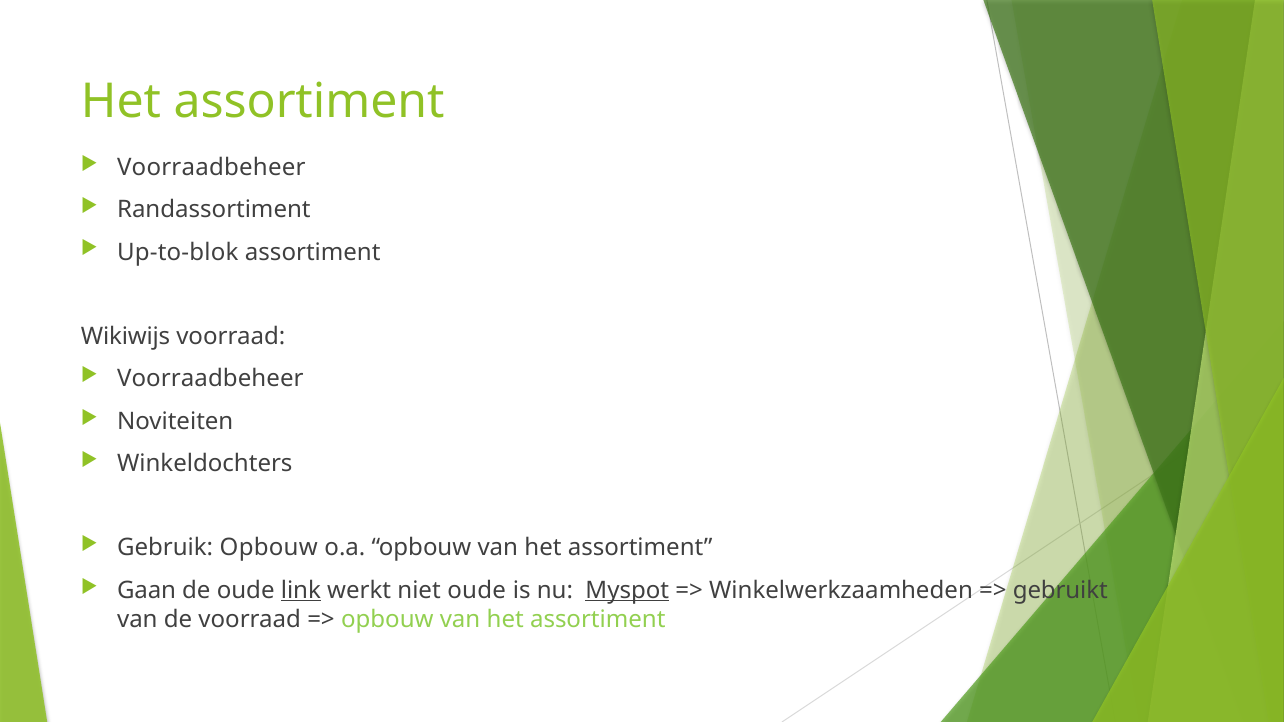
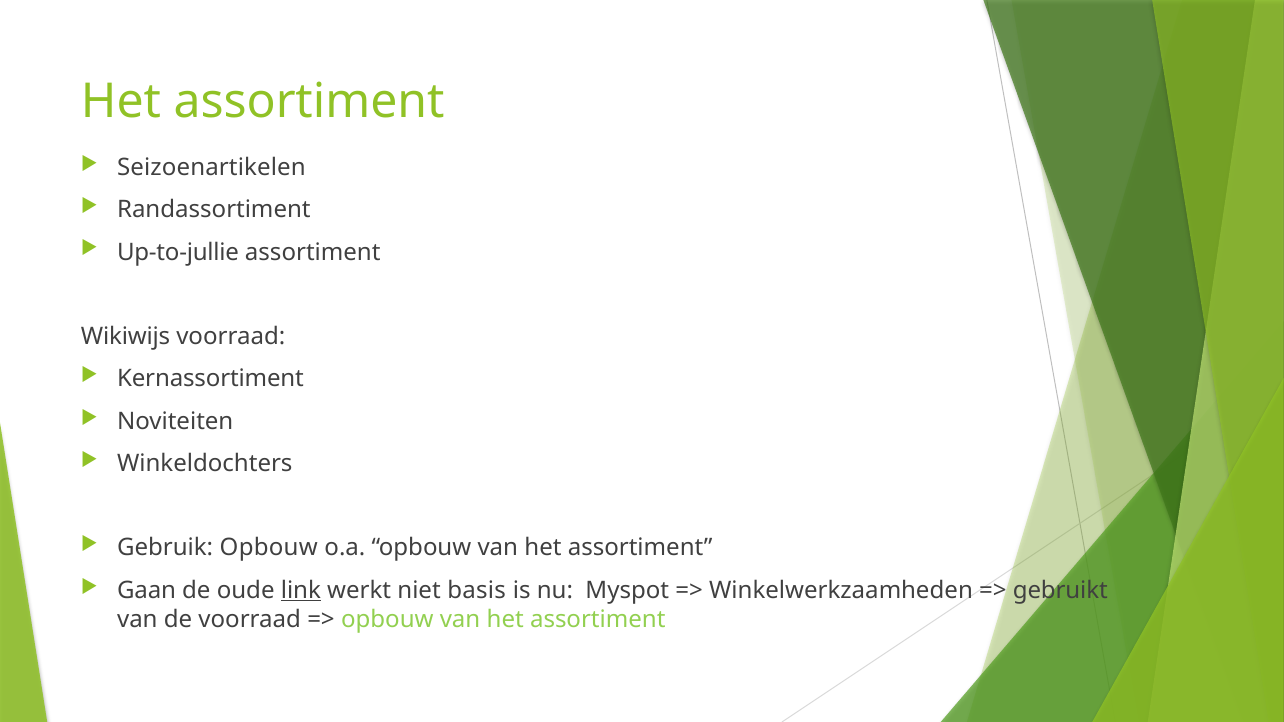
Voorraadbeheer: Voorraadbeheer -> Seizoenartikelen (211, 168)
Up-to-blok: Up-to-blok -> Up-to-jullie (178, 252)
Voorraadbeheer: Voorraadbeheer -> Kernassortiment (210, 379)
niet oude: oude -> basis (477, 590)
Myspot underline: present -> none (627, 590)
